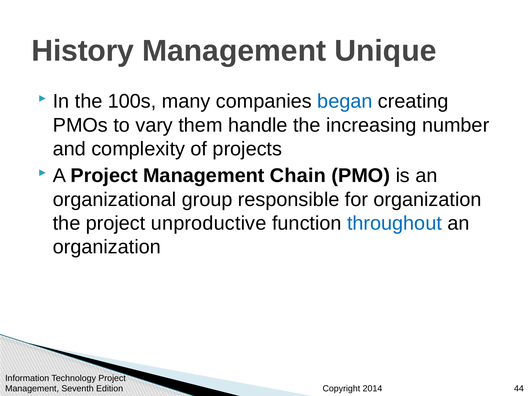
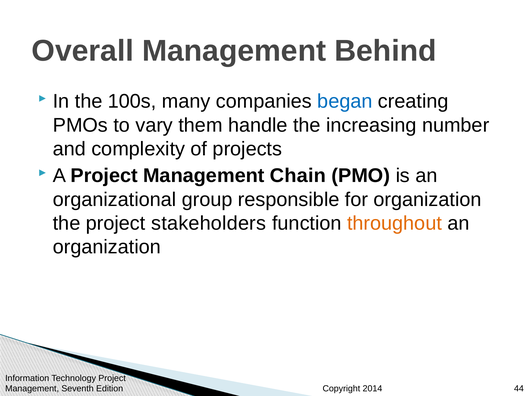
History: History -> Overall (83, 51)
Unique: Unique -> Behind (385, 51)
unproductive: unproductive -> stakeholders (209, 224)
throughout colour: blue -> orange (394, 224)
